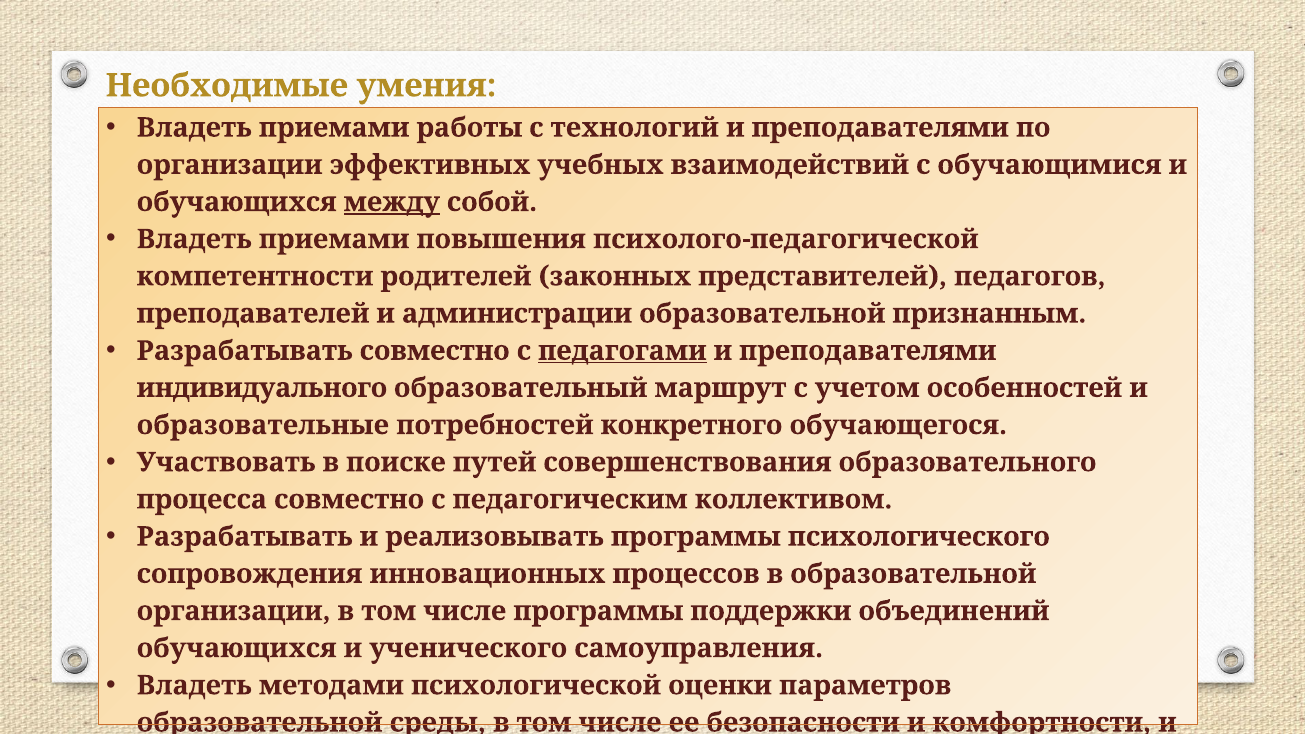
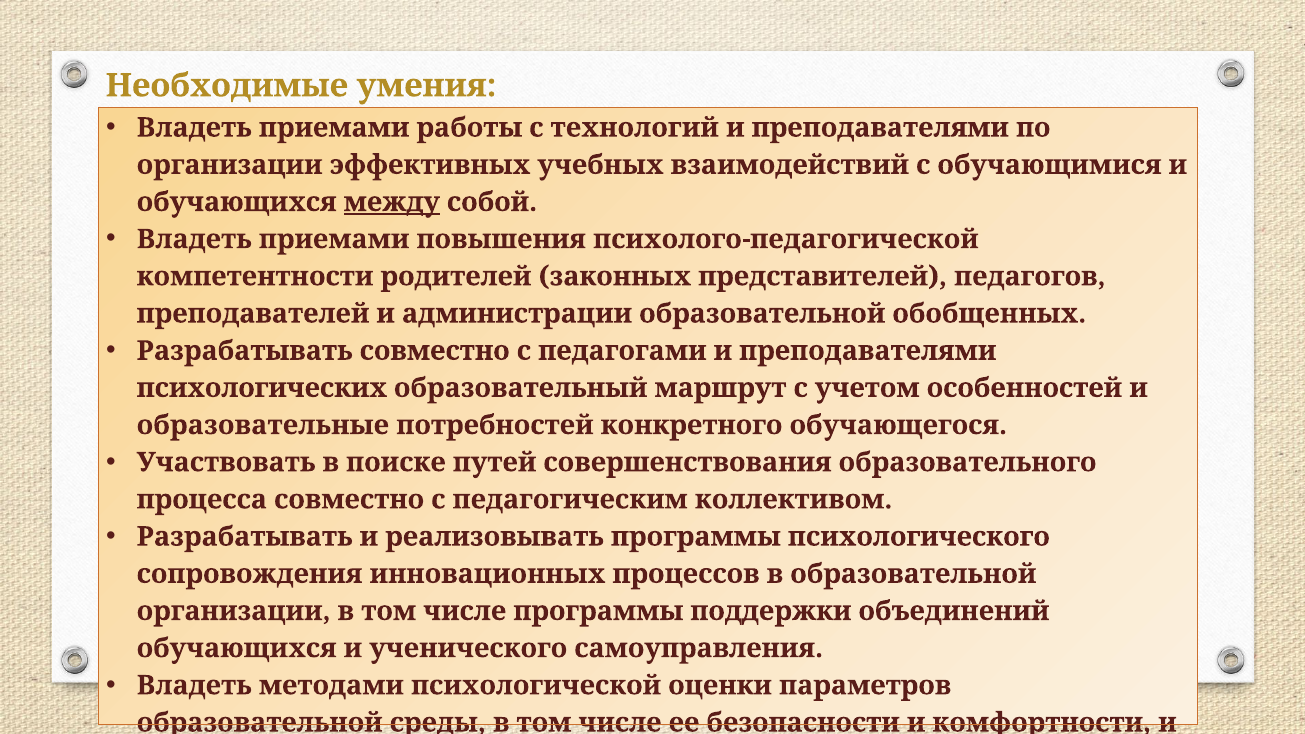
признанным: признанным -> обобщенных (989, 314)
педагогами underline: present -> none (622, 351)
индивидуального: индивидуального -> психологических (262, 388)
